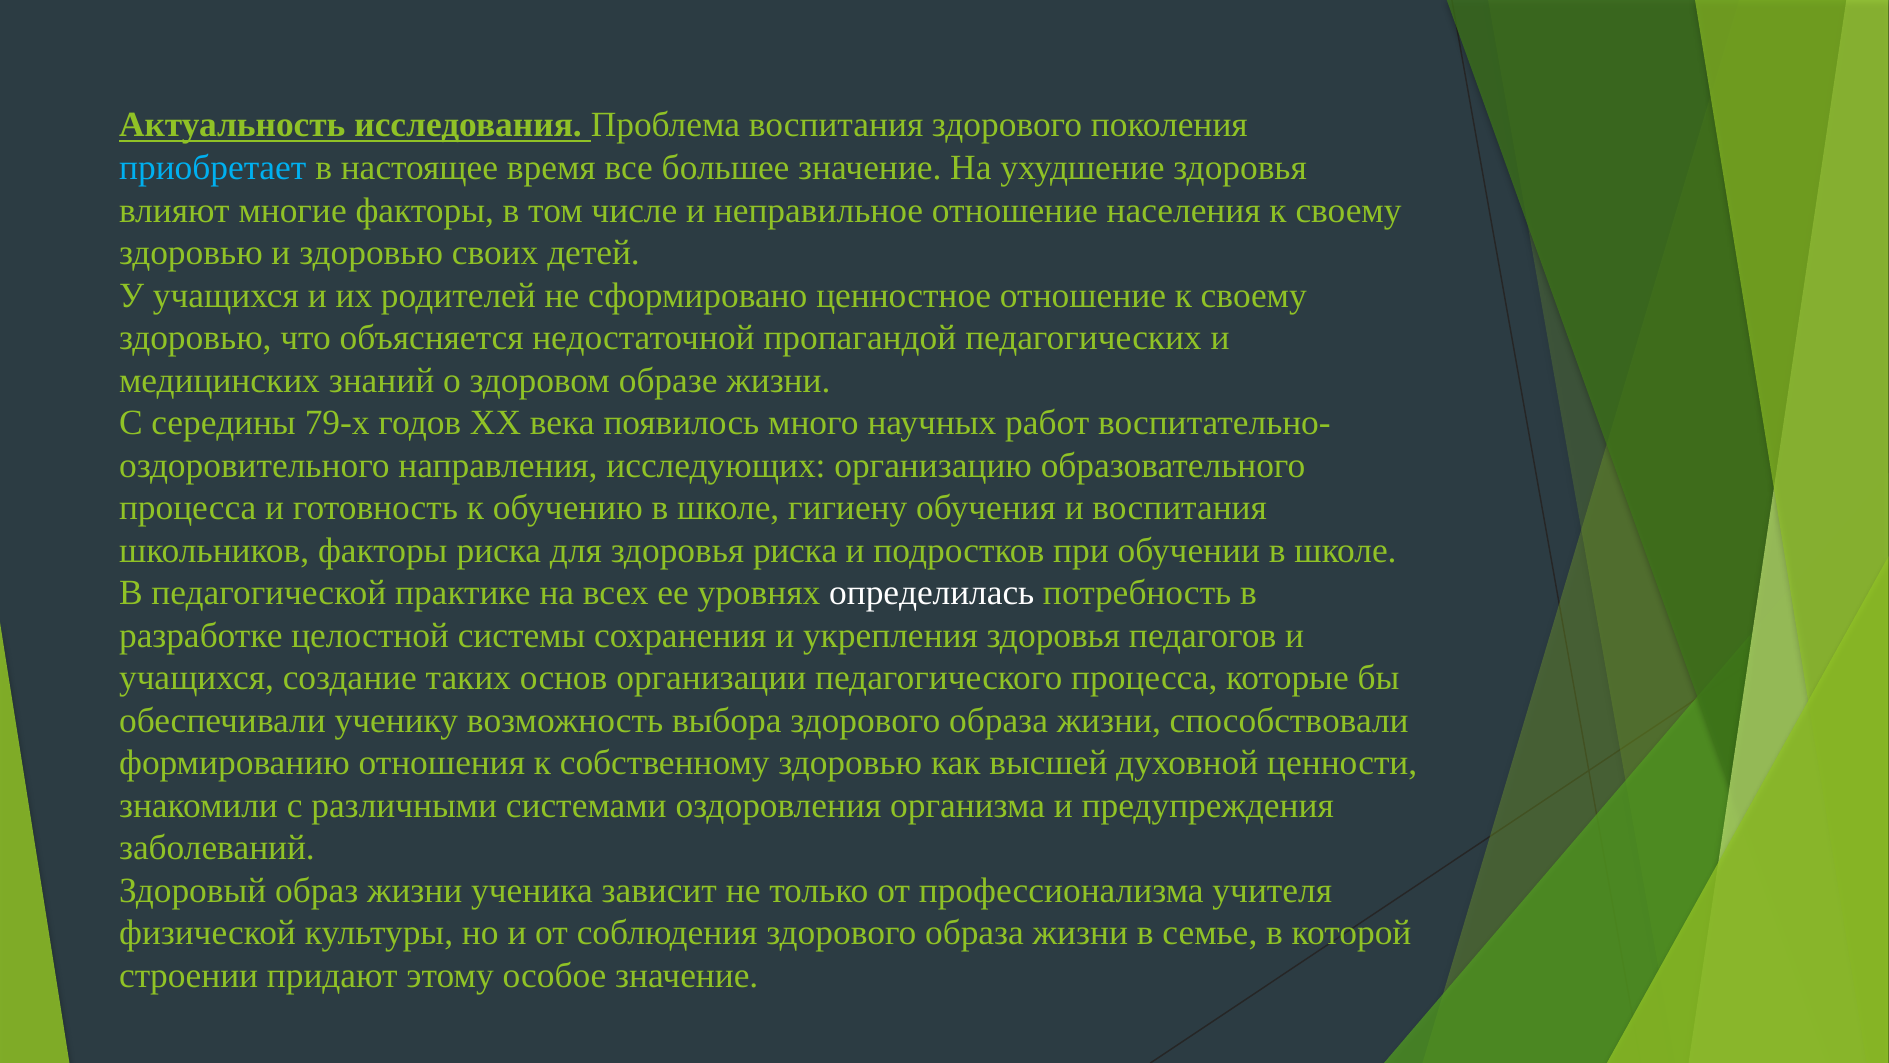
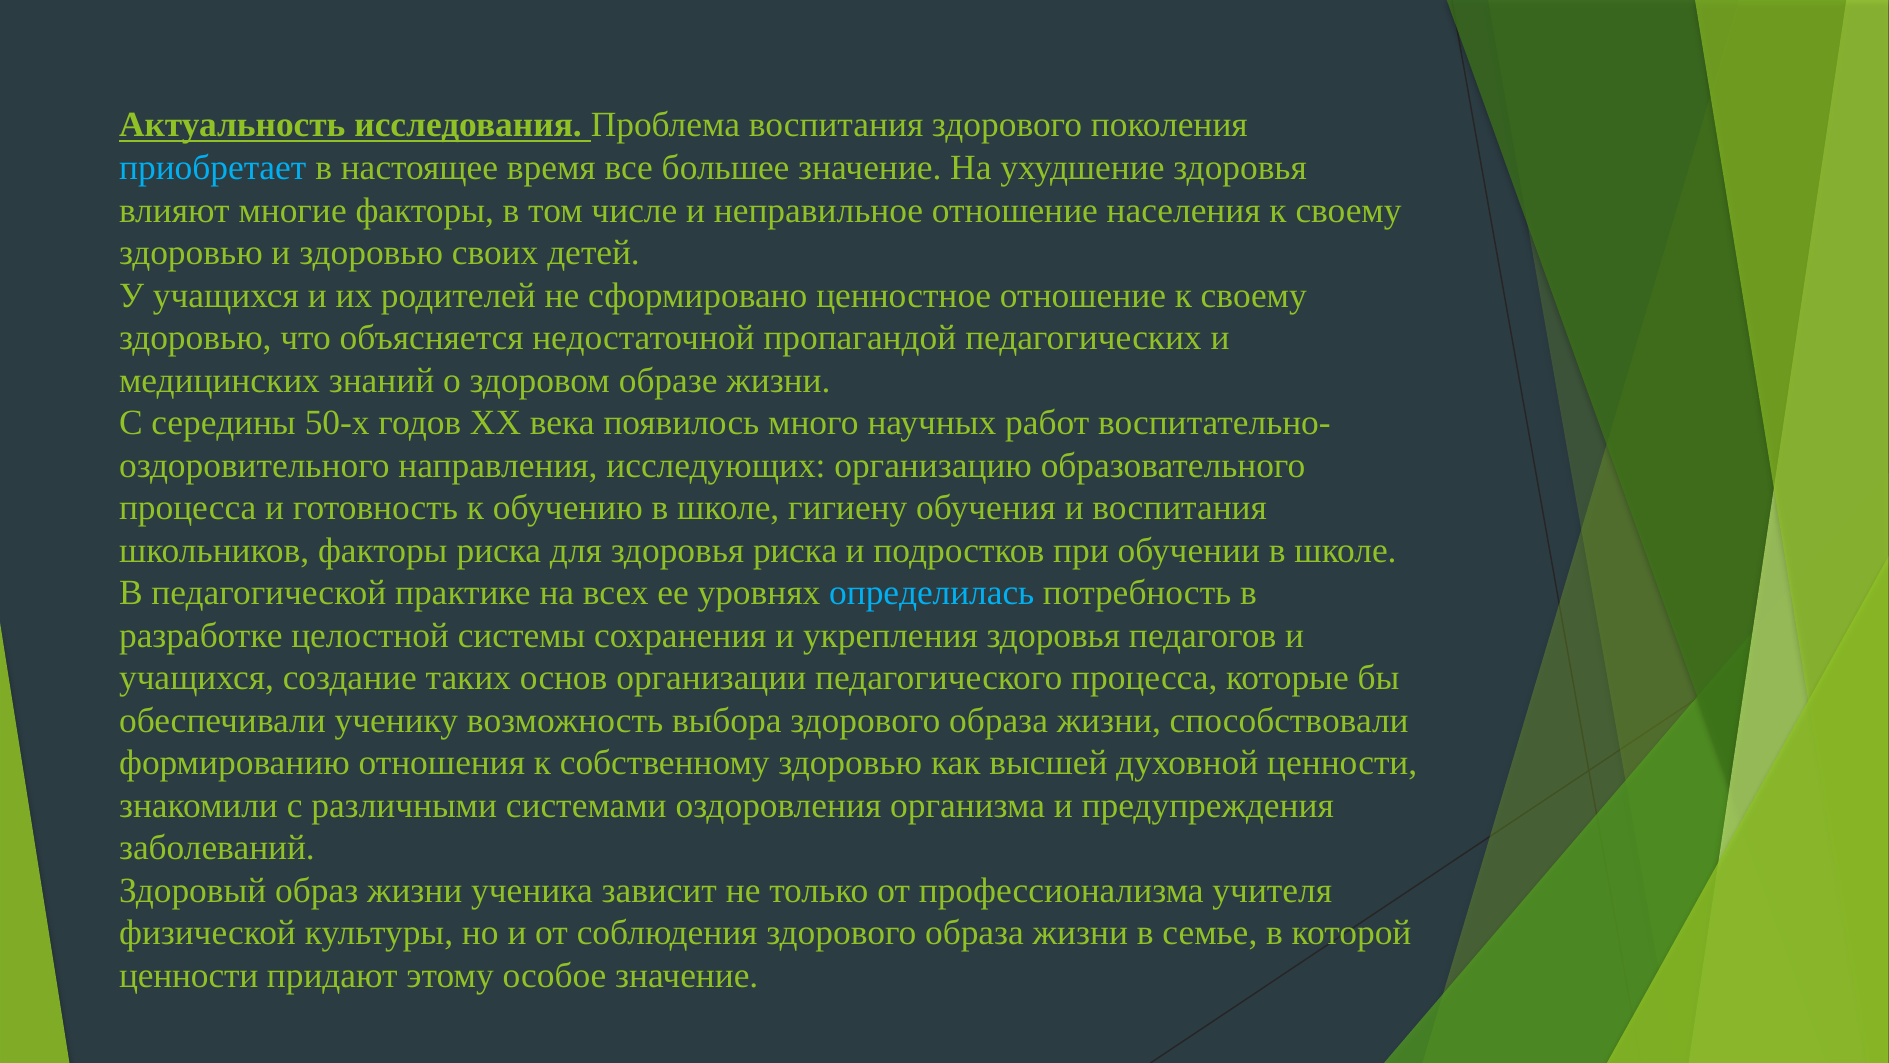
79-х: 79-х -> 50-х (337, 423)
определилась colour: white -> light blue (932, 593)
строении: строении -> ценности (189, 975)
